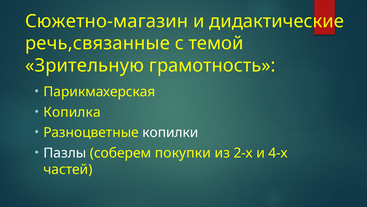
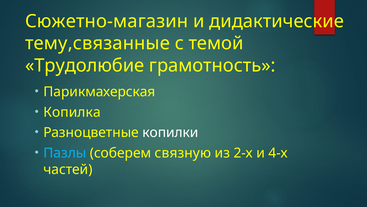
речь,связанные: речь,связанные -> тему,связанные (97, 43)
Зрительную: Зрительную -> Трудолюбие (85, 65)
Пазлы colour: white -> light blue (65, 153)
покупки: покупки -> связную (183, 153)
